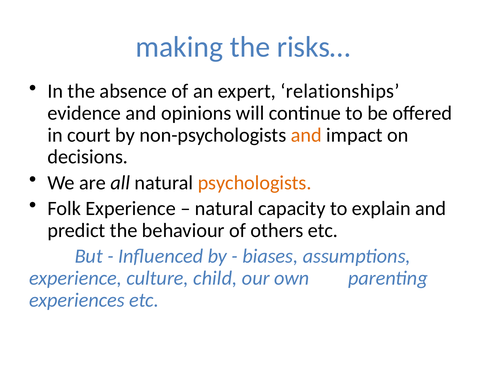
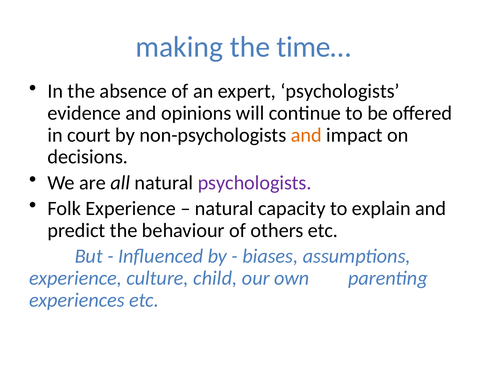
risks…: risks… -> time… (314, 47)
expert relationships: relationships -> psychologists (340, 91)
psychologists colour: orange -> purple (255, 182)
